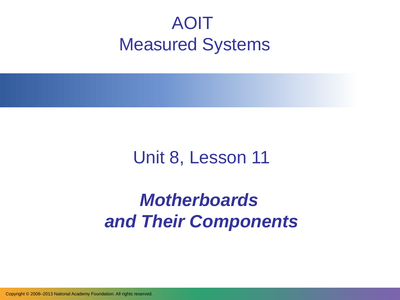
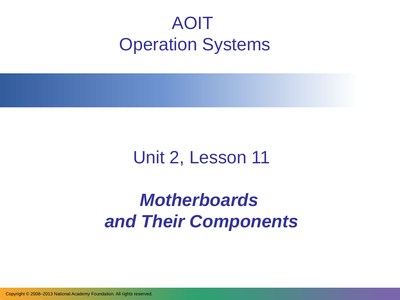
Measured: Measured -> Operation (158, 45)
8: 8 -> 2 (177, 158)
